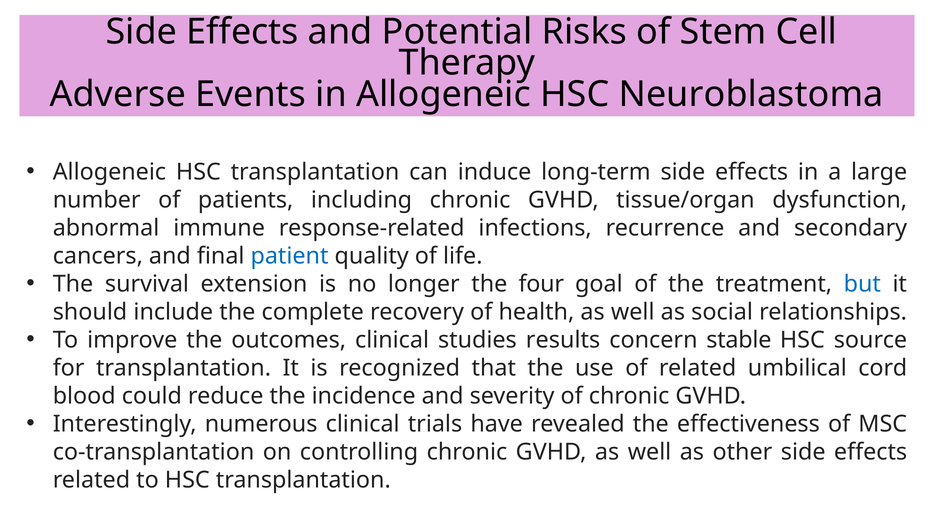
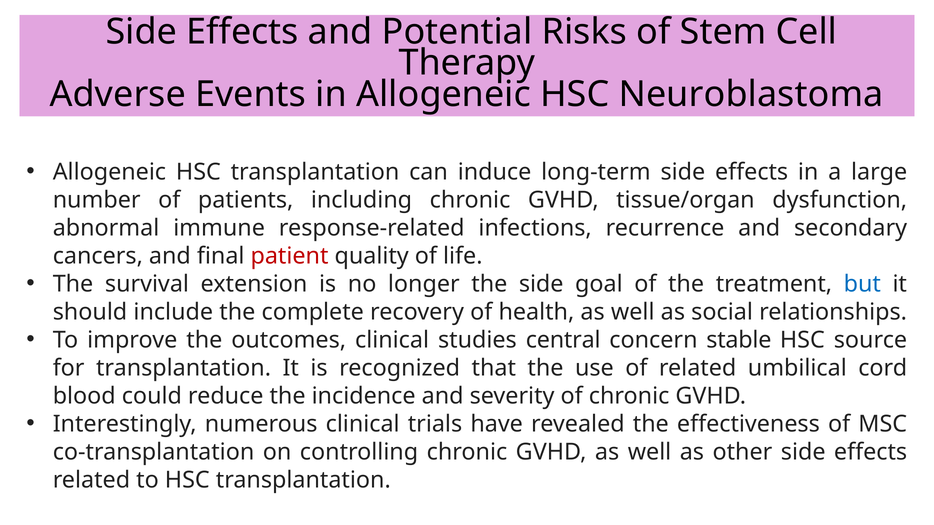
patient colour: blue -> red (289, 256)
the four: four -> side (541, 284)
results: results -> central (563, 340)
